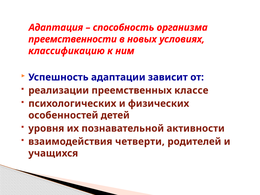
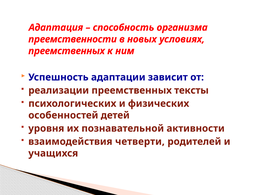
классификацию: классификацию -> преемственных (67, 51)
классе: классе -> тексты (191, 90)
